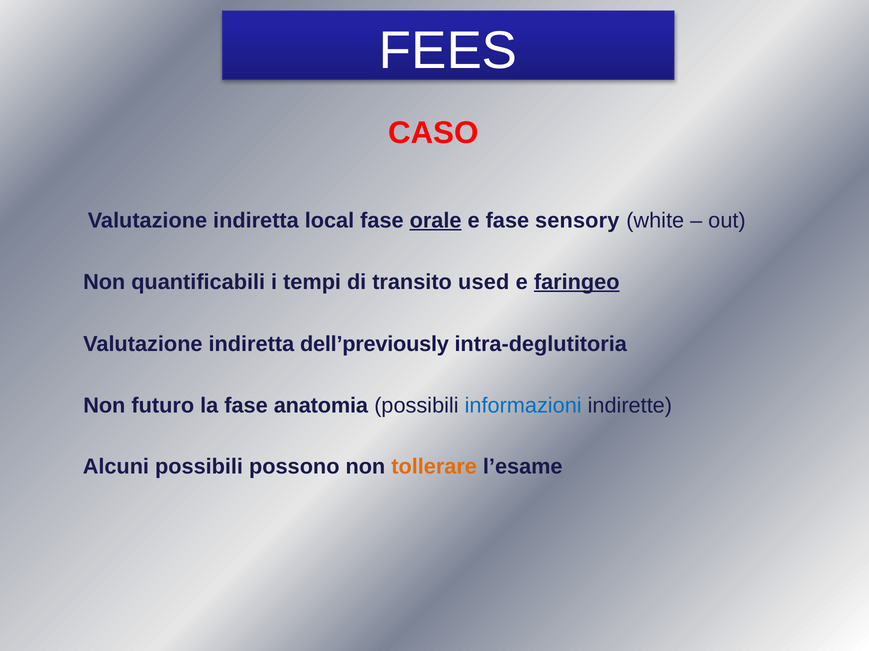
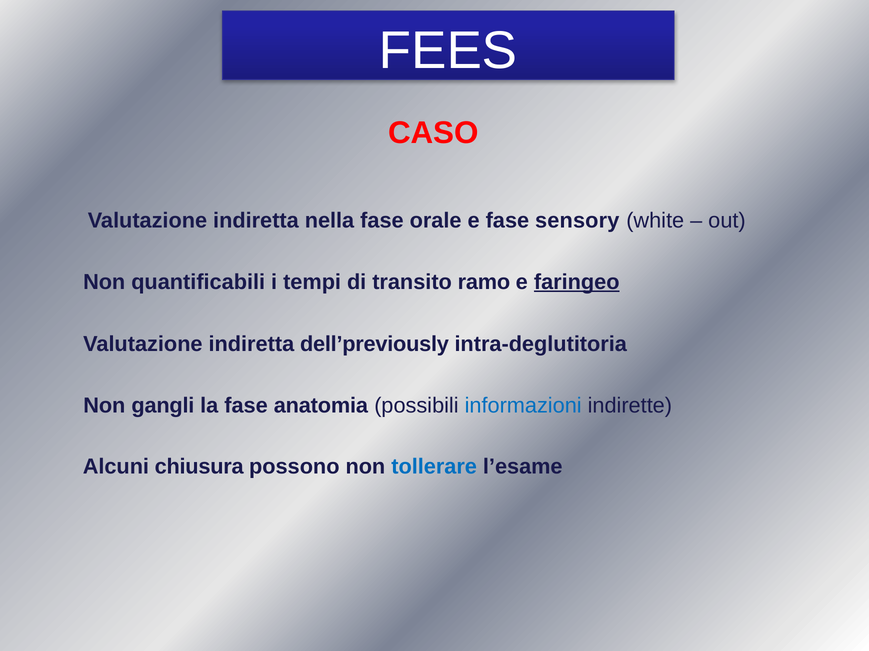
local: local -> nella (329, 221)
orale underline: present -> none (436, 221)
used: used -> ramo (484, 282)
futuro: futuro -> gangli (163, 406)
Alcuni possibili: possibili -> chiusura (199, 467)
tollerare colour: orange -> blue (434, 467)
